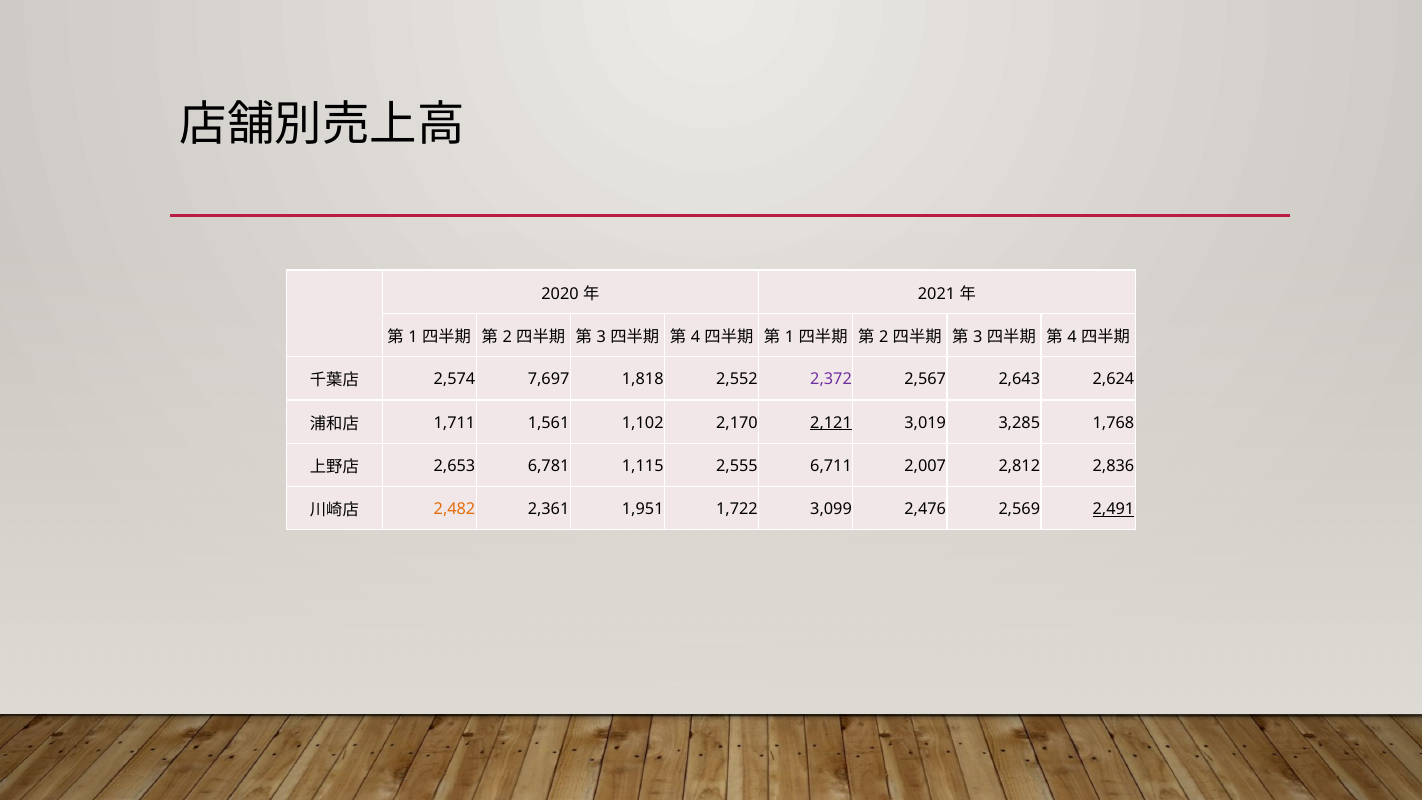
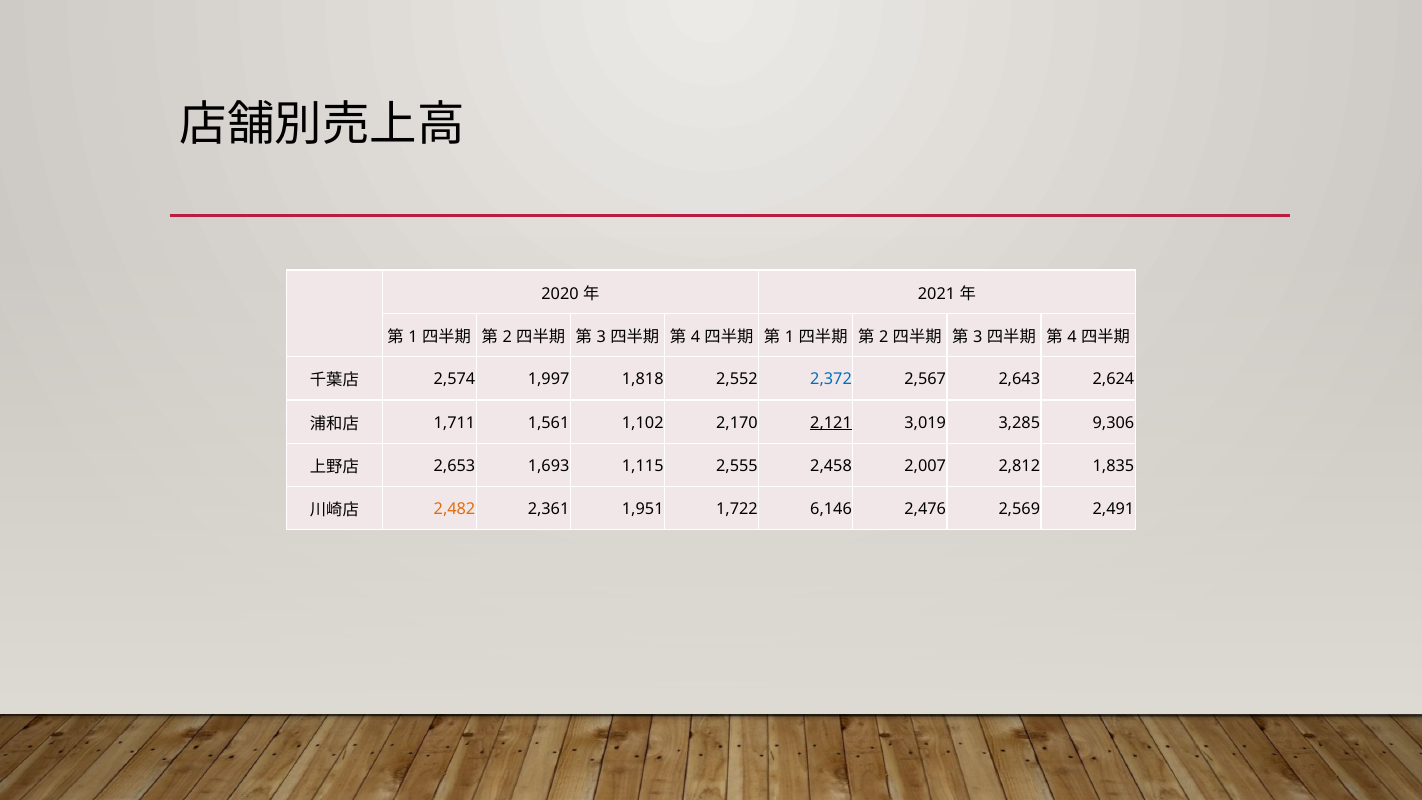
7,697: 7,697 -> 1,997 (549, 380)
2,372 colour: purple -> blue (831, 380)
1,768: 1,768 -> 9,306 (1113, 423)
6,781: 6,781 -> 1,693 (549, 466)
6,711: 6,711 -> 2,458 (831, 466)
2,836: 2,836 -> 1,835 (1113, 466)
3,099: 3,099 -> 6,146 (831, 509)
2,491 underline: present -> none (1113, 509)
